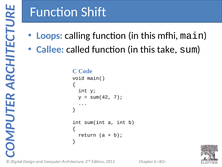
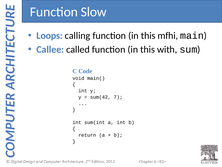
Shift: Shift -> Slow (94, 12)
take: take -> with (167, 49)
